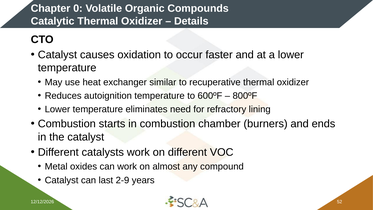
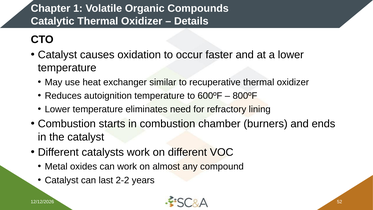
0: 0 -> 1 (78, 8)
2-9: 2-9 -> 2-2 (122, 180)
